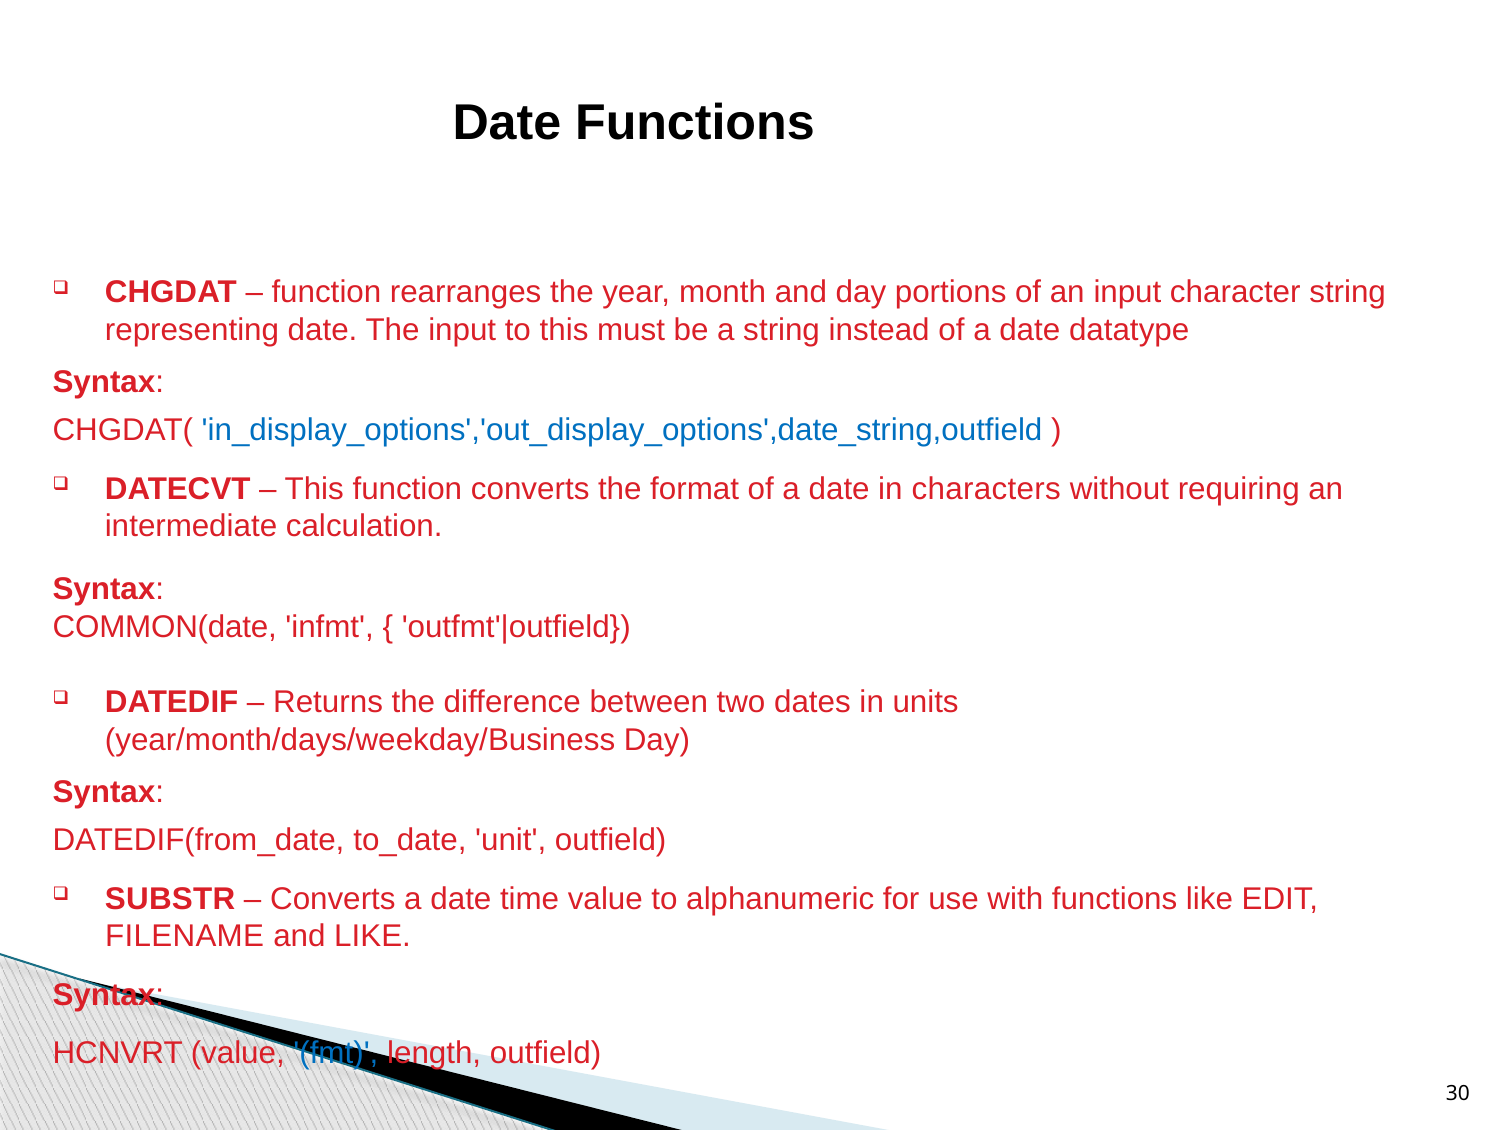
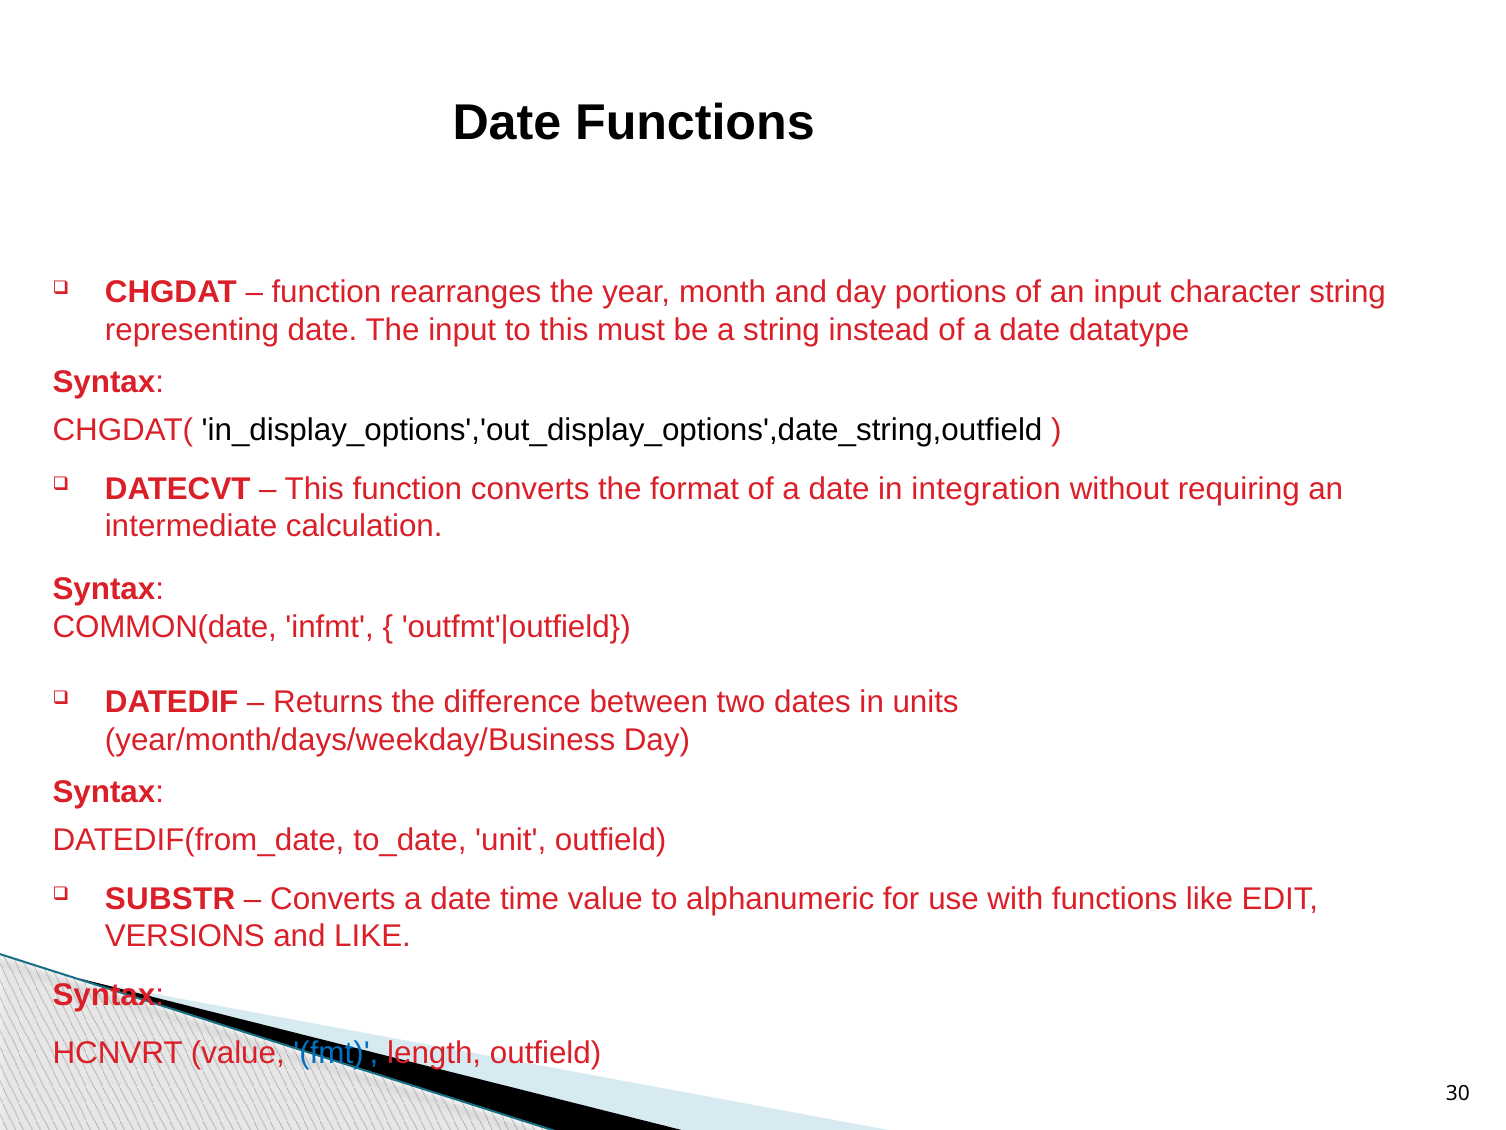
in_display_options','out_display_options',date_string,outfield colour: blue -> black (622, 430)
characters: characters -> integration (986, 489)
FILENAME: FILENAME -> VERSIONS (185, 936)
